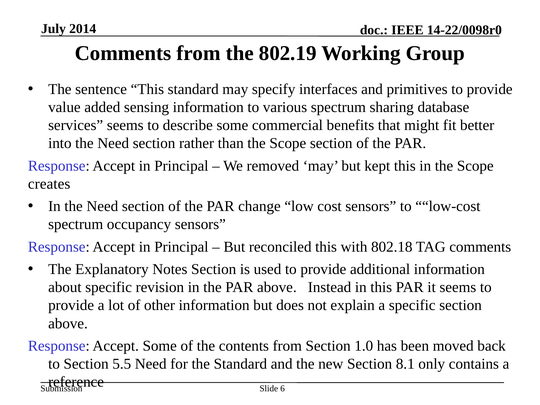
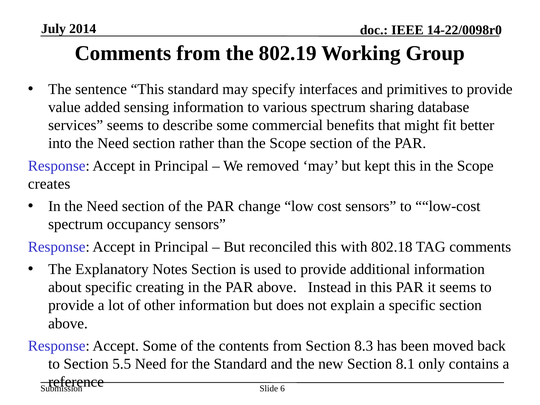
revision: revision -> creating (160, 287)
1.0: 1.0 -> 8.3 (364, 346)
